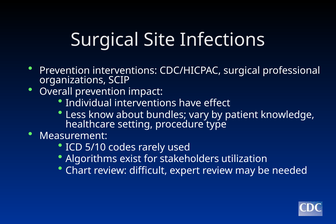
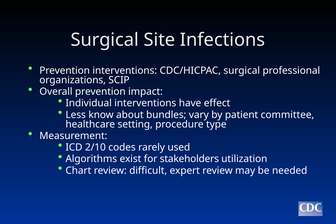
knowledge: knowledge -> committee (287, 115)
5/10: 5/10 -> 2/10 (95, 147)
